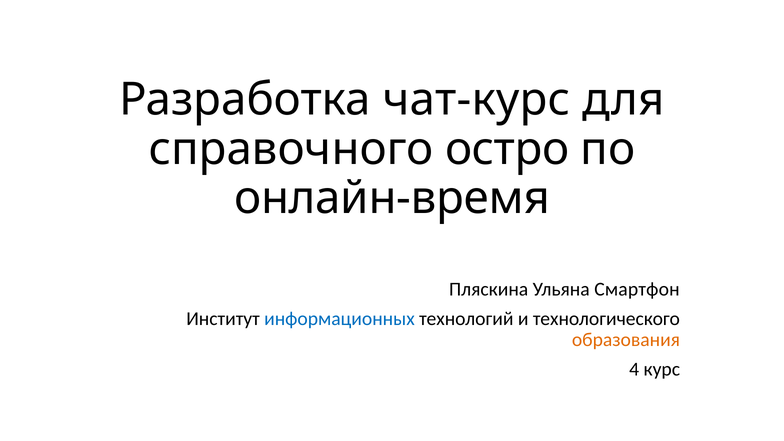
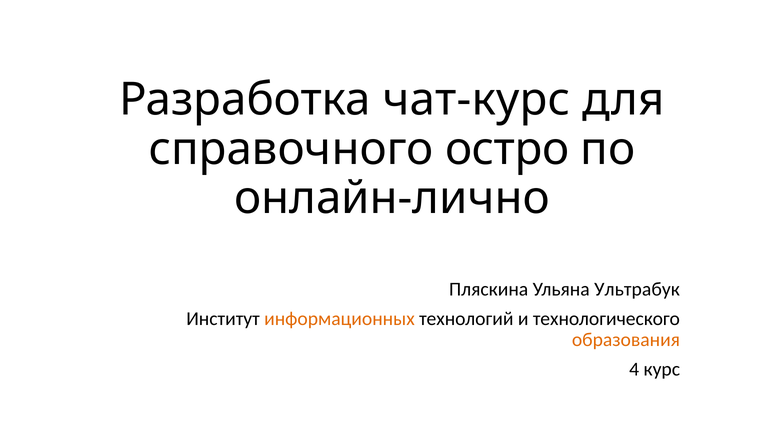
онлайн-время: онлайн-время -> онлайн-лично (392, 198)
Смартфон: Смартфон -> Ультрабук (637, 289)
информационных colour: blue -> orange (339, 319)
